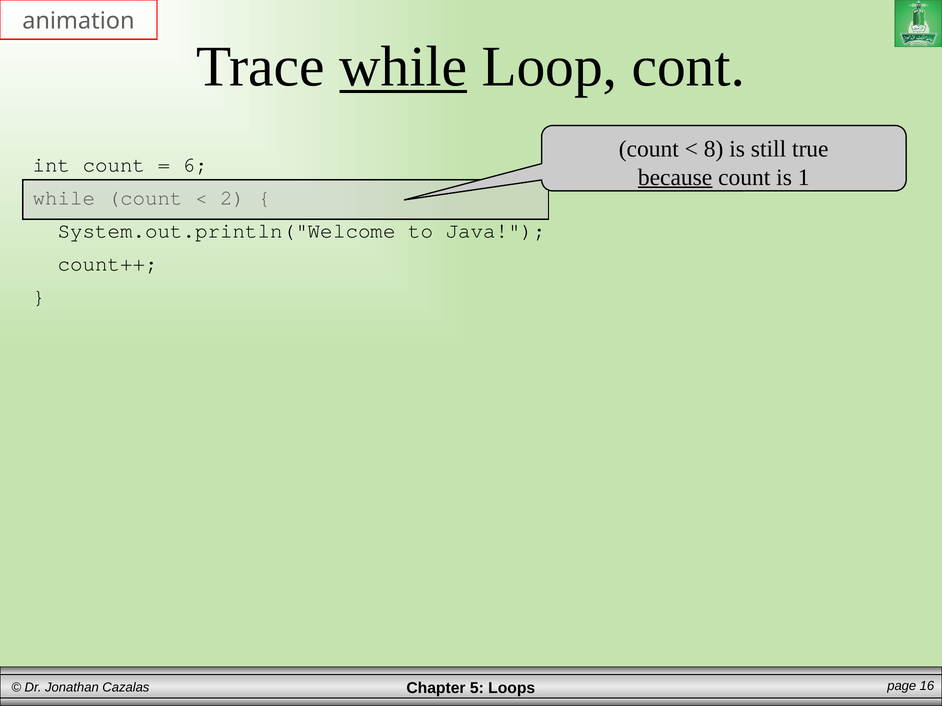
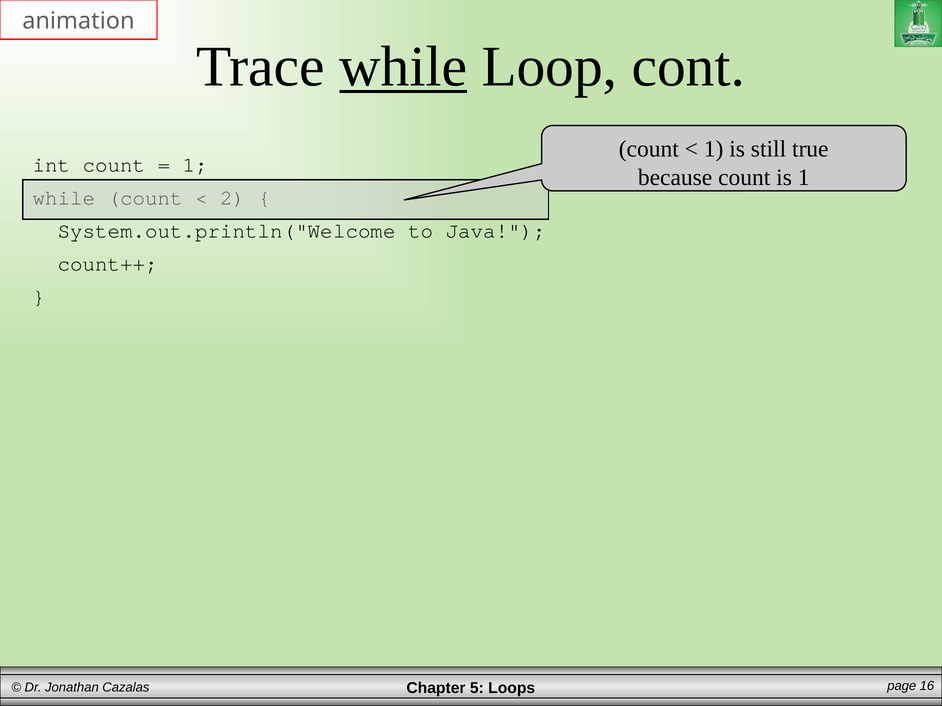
8: 8 -> 1 (714, 149)
6: 6 -> 1 (195, 165)
because underline: present -> none (675, 177)
